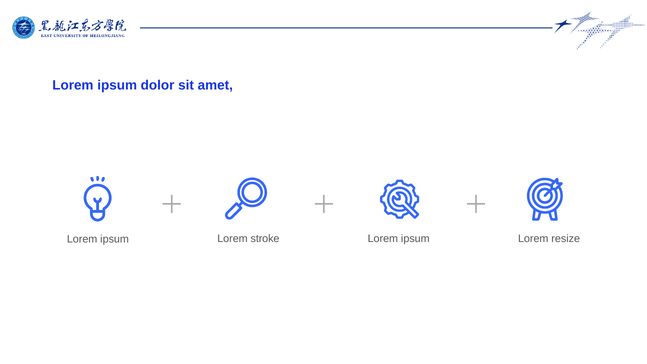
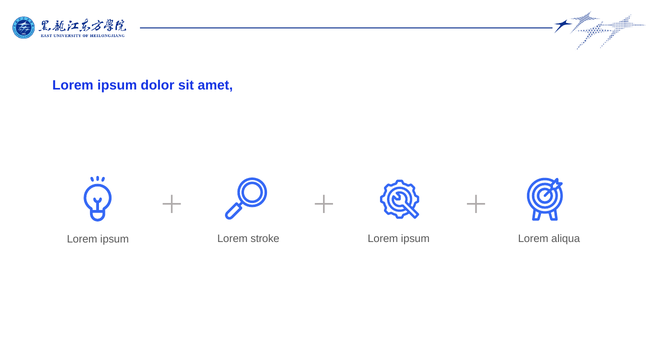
resize: resize -> aliqua (566, 239)
